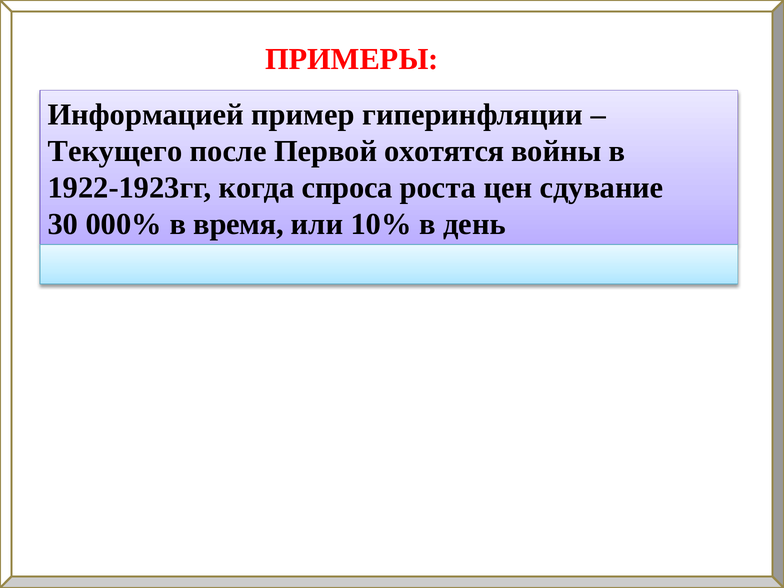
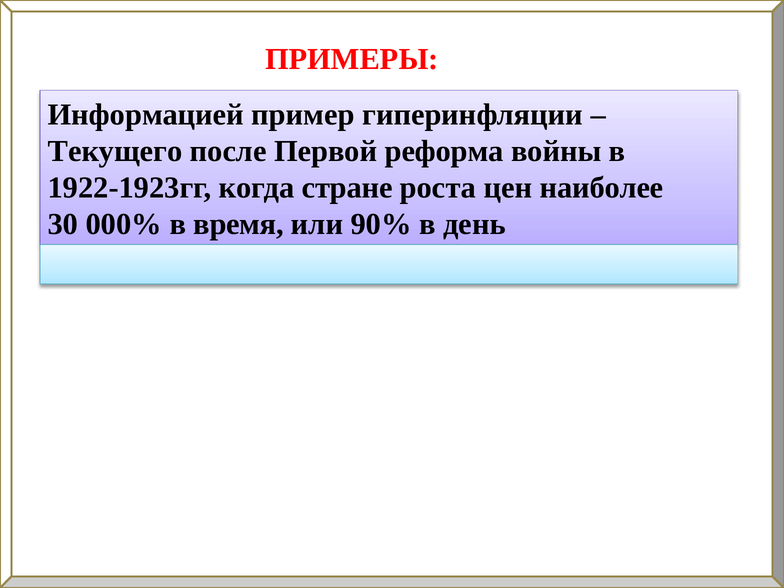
охотятся: охотятся -> реформа (444, 151)
спроса: спроса -> стране (347, 188)
сдувание: сдувание -> наиболее (602, 188)
10%: 10% -> 90% (381, 224)
